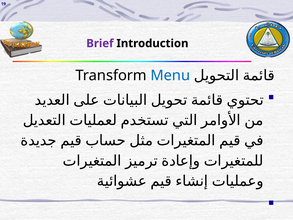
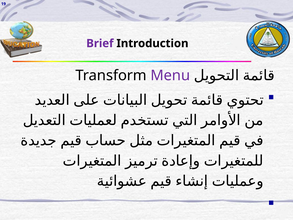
Menu colour: blue -> purple (170, 75)
